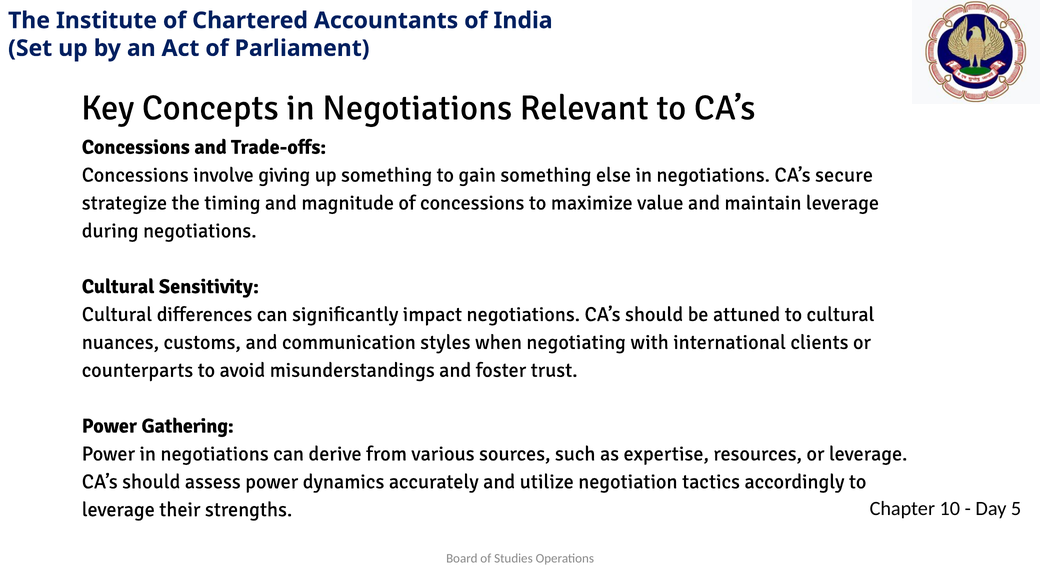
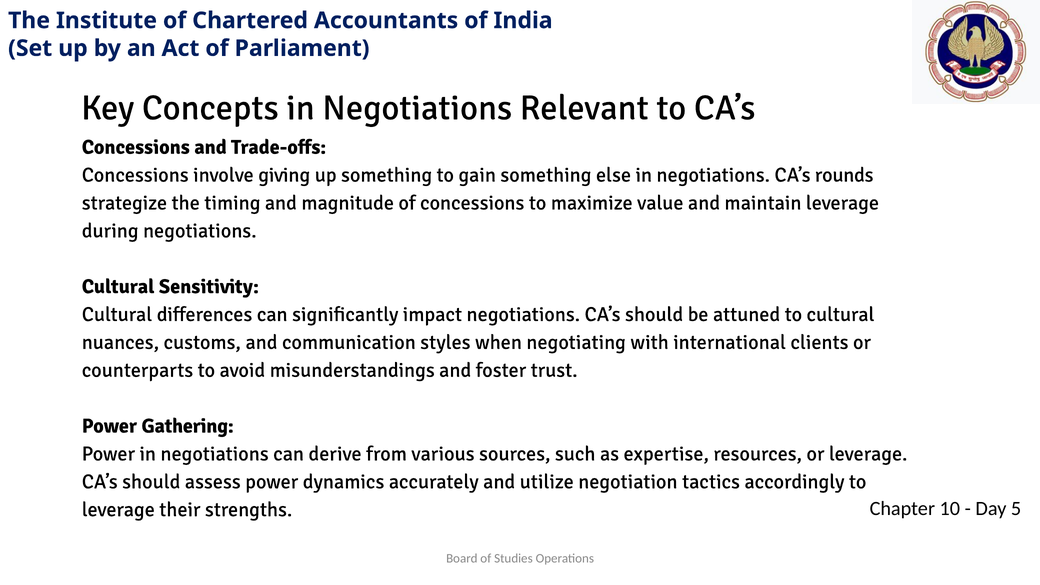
secure: secure -> rounds (844, 175)
